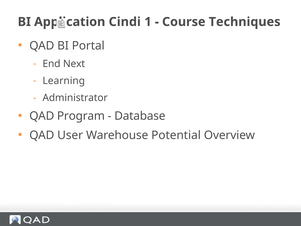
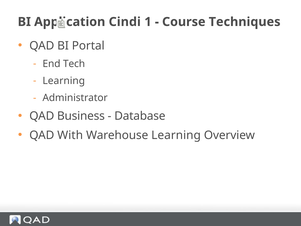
Next: Next -> Tech (74, 64)
Program: Program -> Business (81, 116)
User: User -> With (70, 135)
Warehouse Potential: Potential -> Learning (176, 135)
